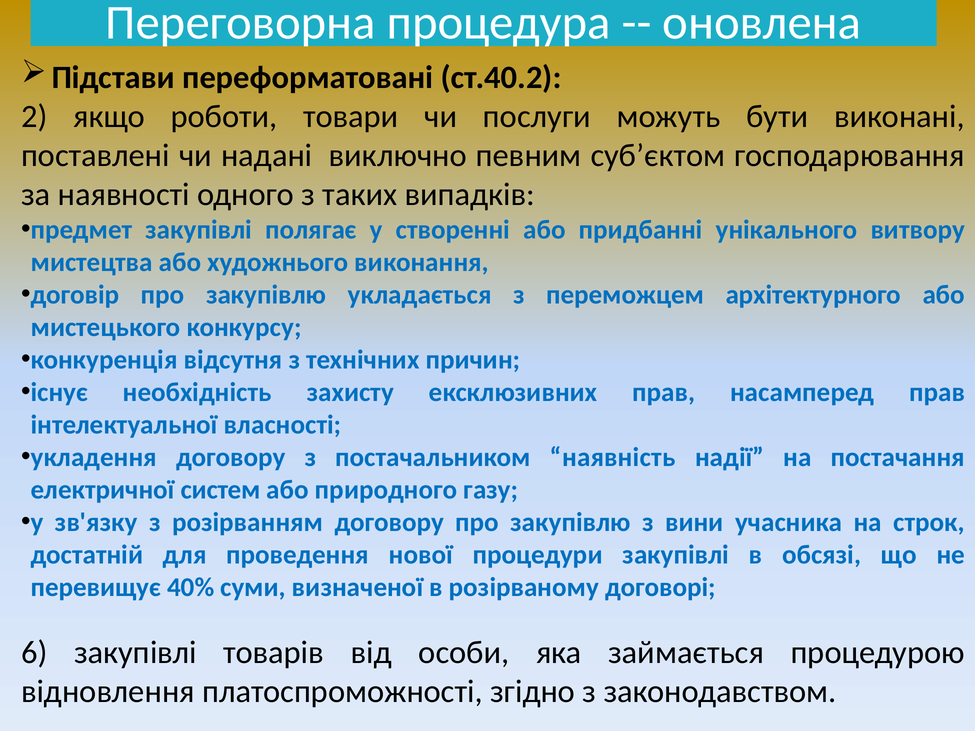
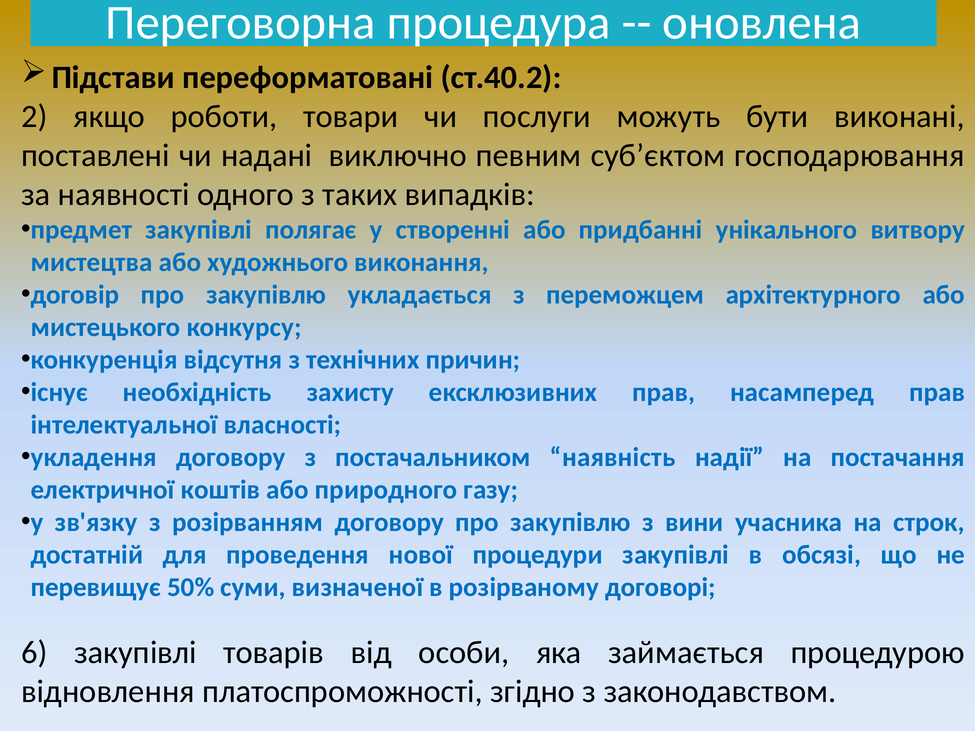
систем: систем -> коштів (220, 490)
40%: 40% -> 50% (191, 587)
